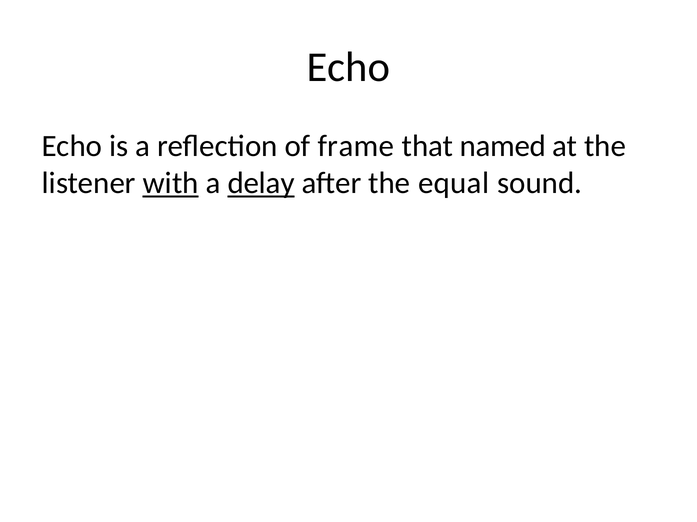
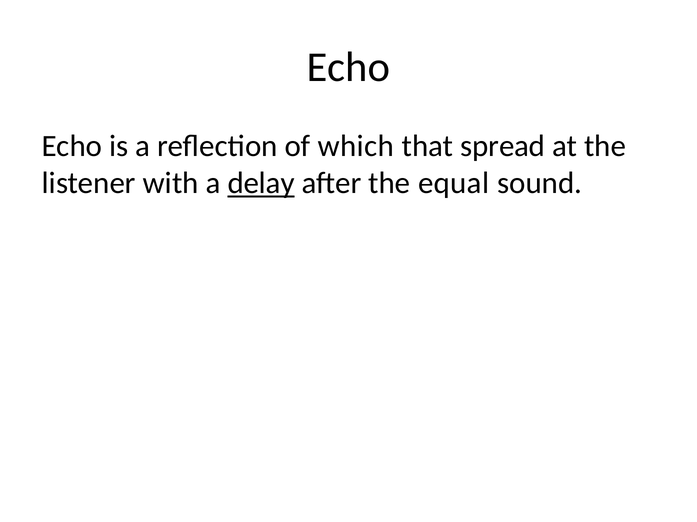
frame: frame -> which (356, 146)
named: named -> spread (503, 146)
with underline: present -> none (171, 183)
